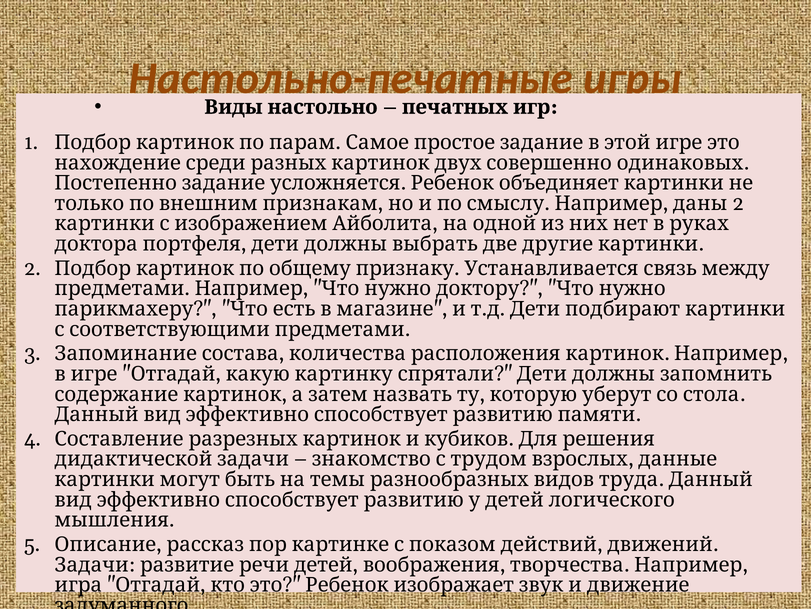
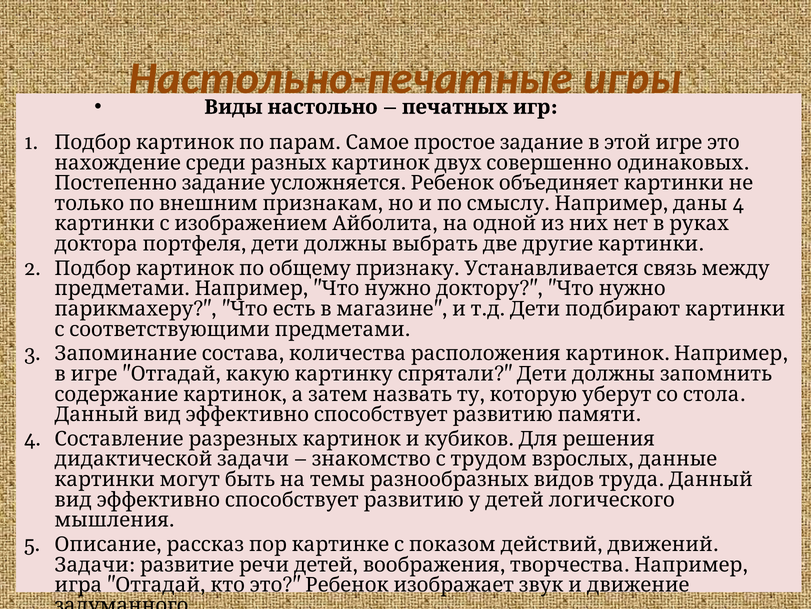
2: 2 -> 4 (738, 203)
